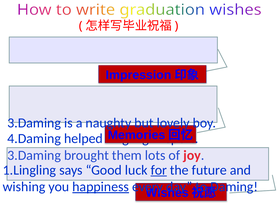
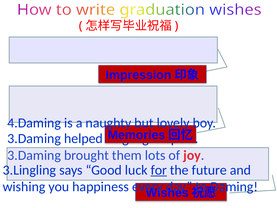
3.Daming: 3.Daming -> 4.Daming (34, 123)
4.Daming: 4.Daming -> 3.Daming (34, 138)
1.Lingling: 1.Lingling -> 3.Lingling (29, 170)
happiness underline: present -> none (101, 187)
